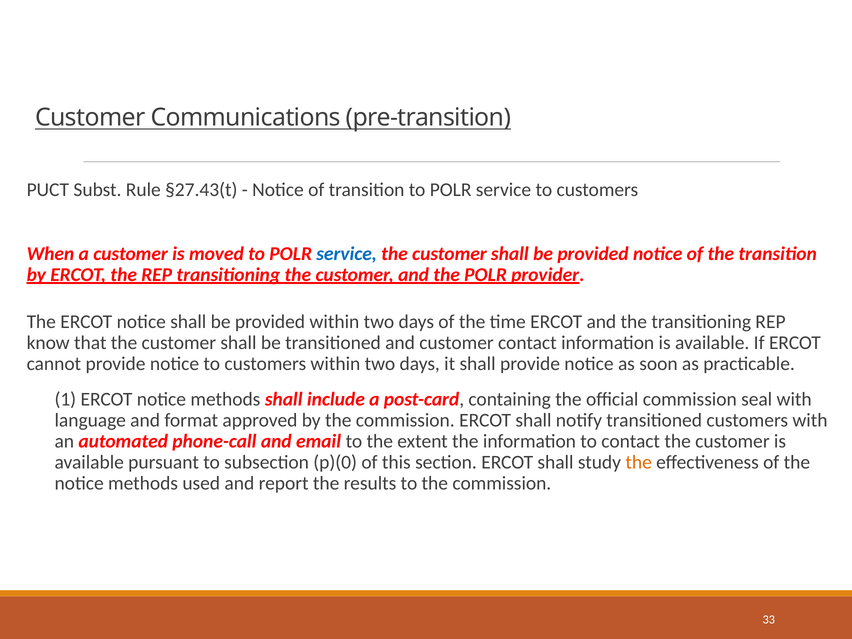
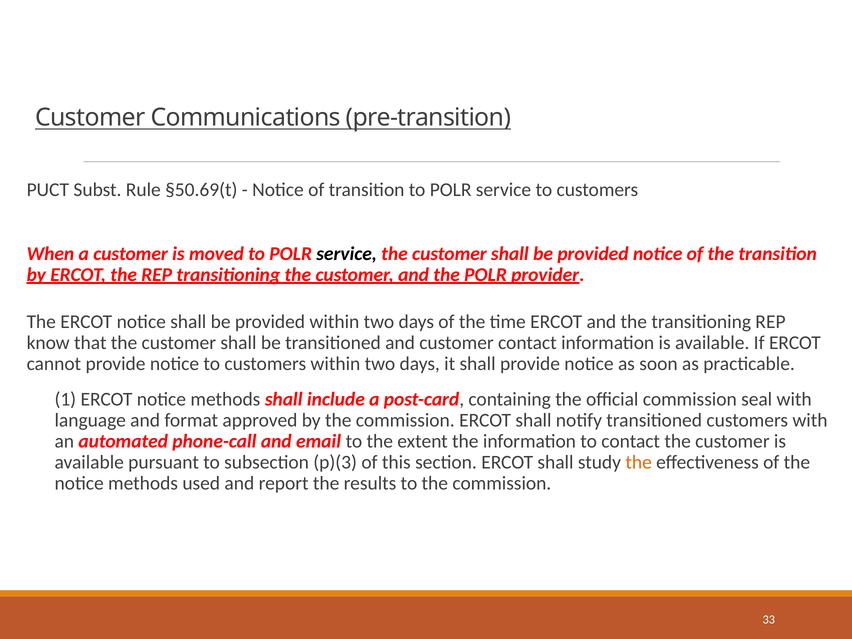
§27.43(t: §27.43(t -> §50.69(t (201, 190)
service colour: blue -> black (347, 254)
p)(0: p)(0 -> p)(3 (335, 462)
